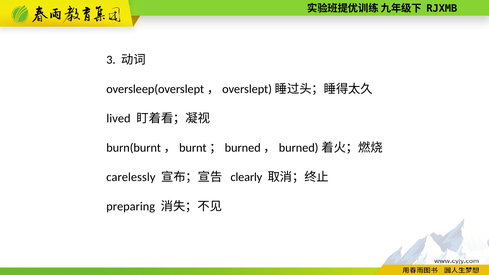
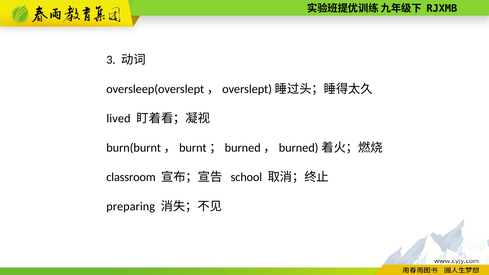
carelessly: carelessly -> classroom (131, 177)
clearly: clearly -> school (246, 177)
